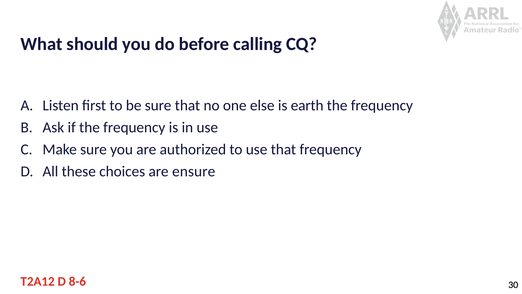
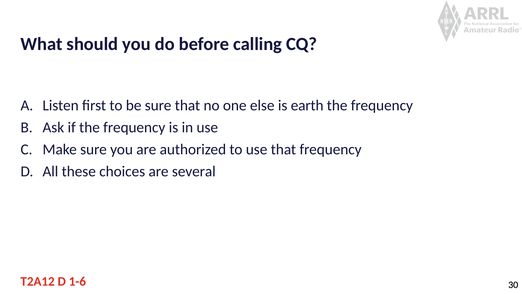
ensure: ensure -> several (194, 171)
8-6: 8-6 -> 1-6 (77, 281)
